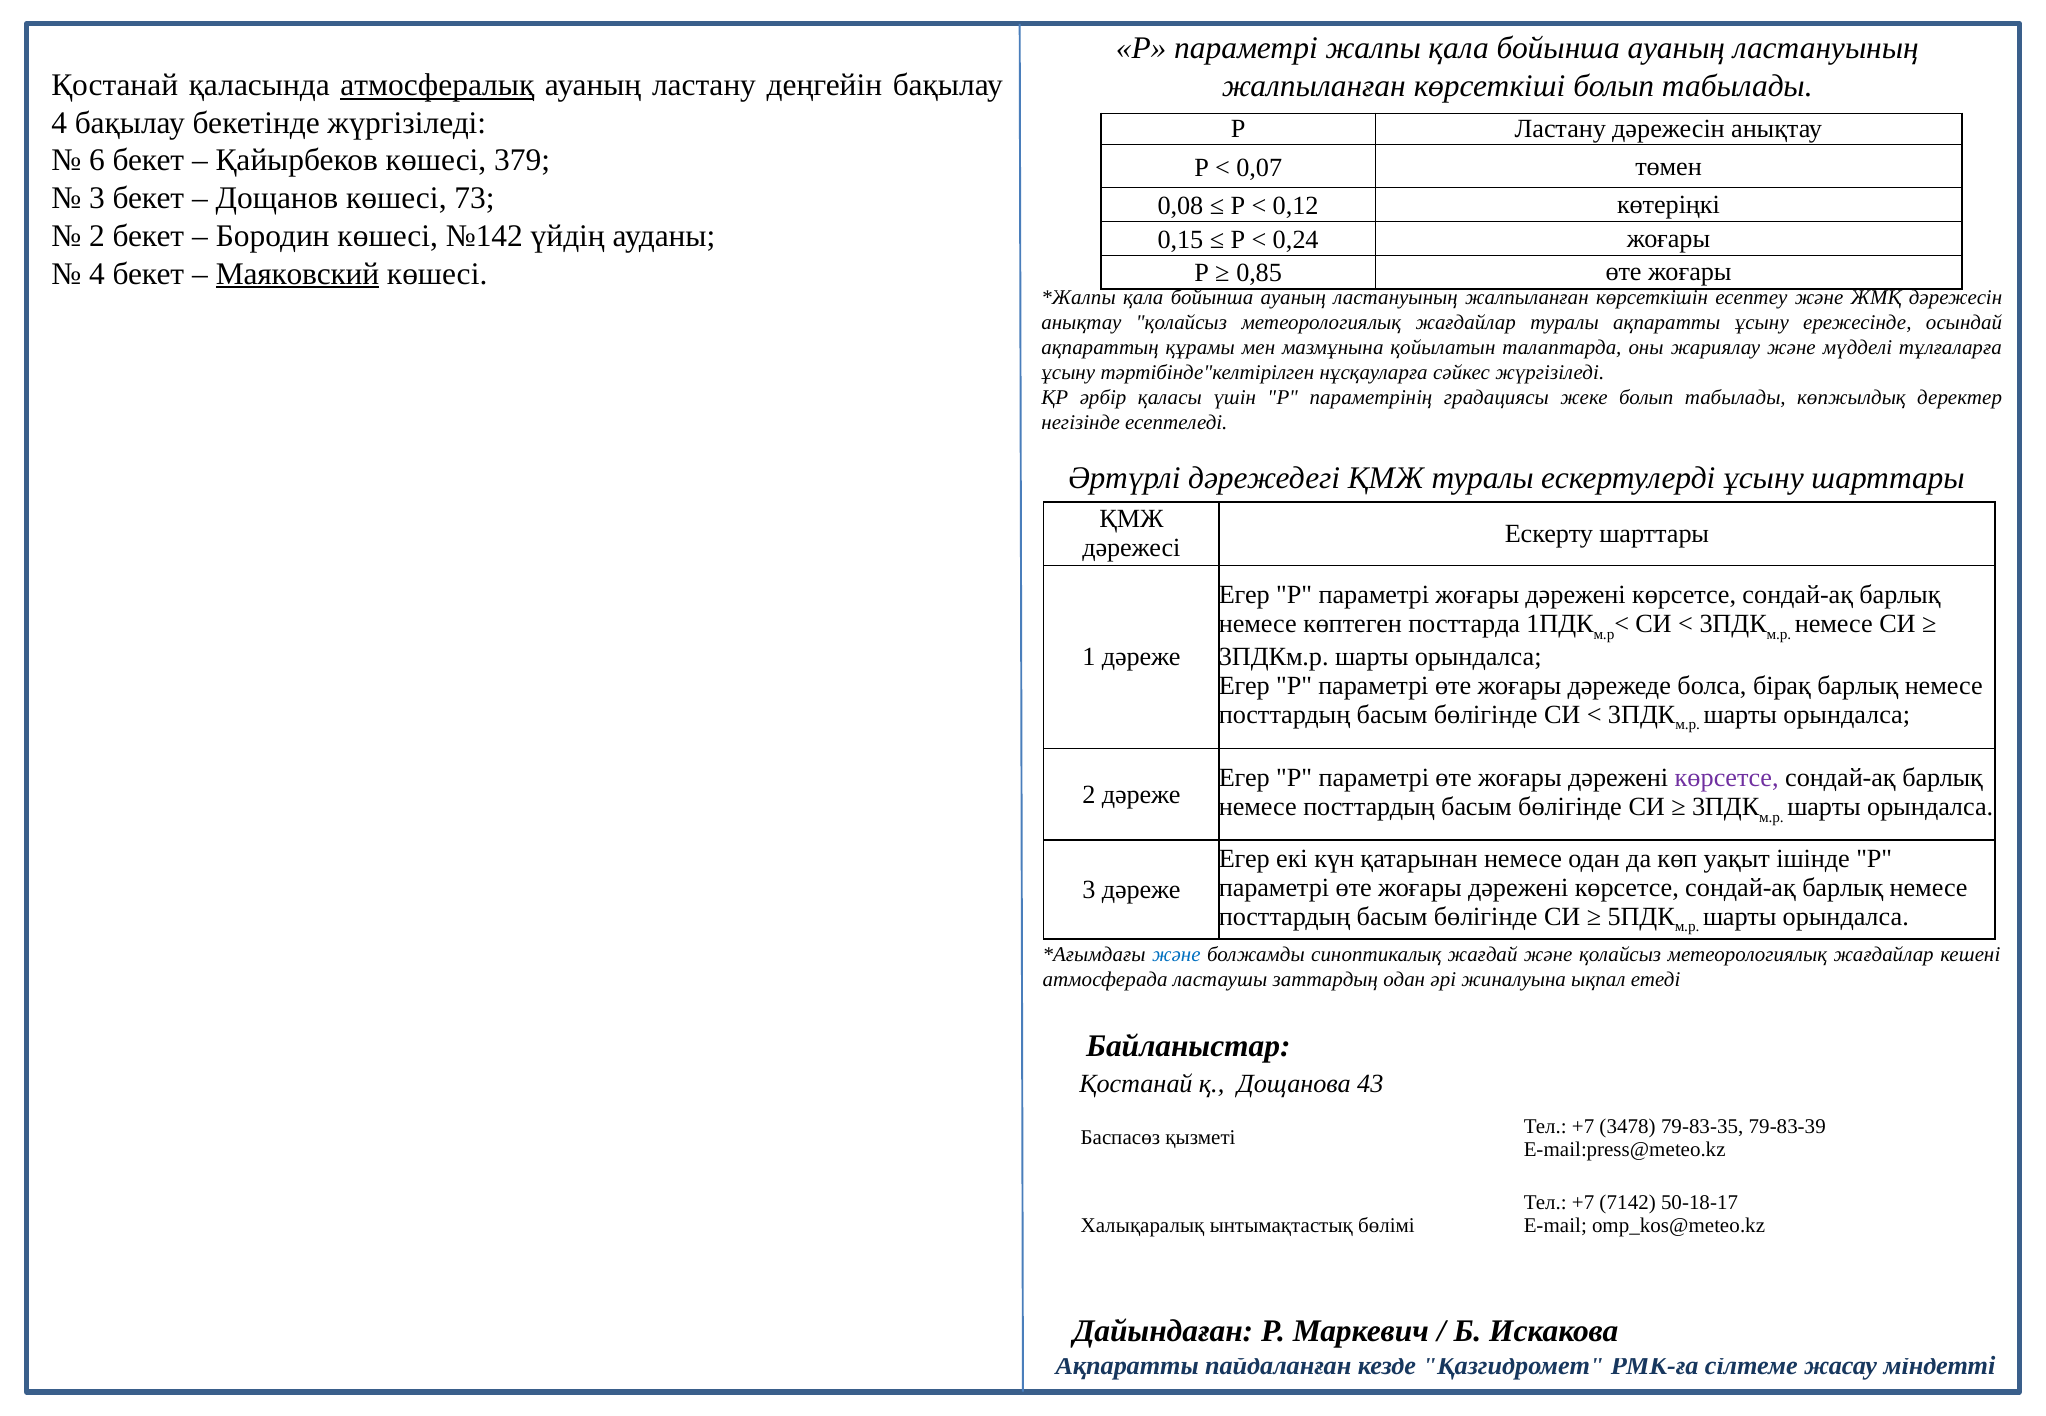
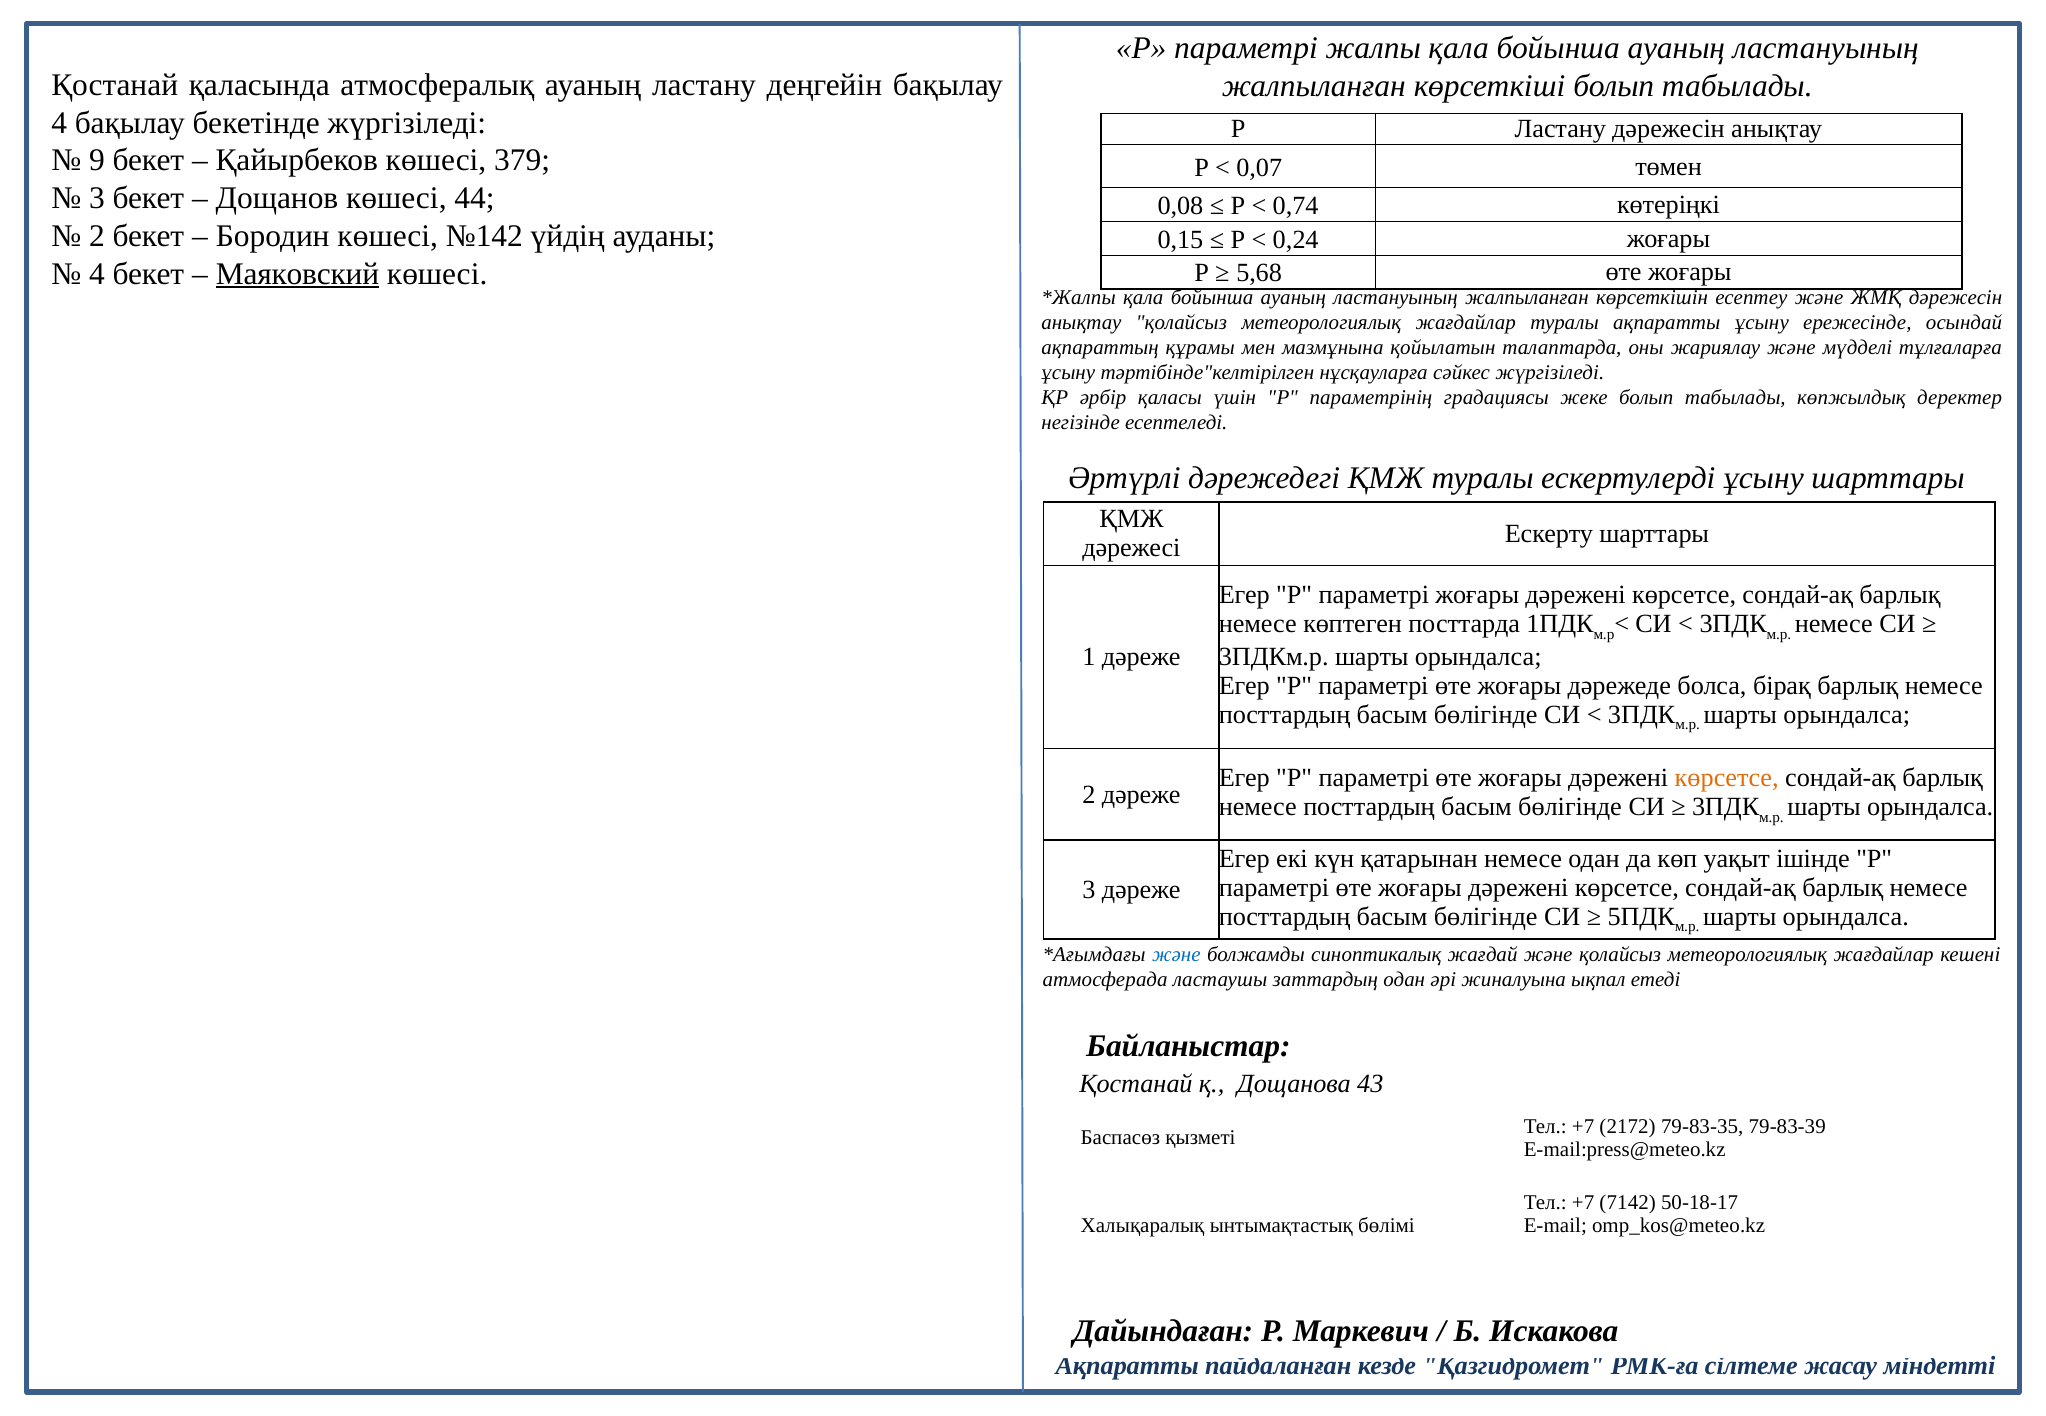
атмосфералық underline: present -> none (437, 85)
6: 6 -> 9 (97, 161)
73: 73 -> 44 (475, 198)
0,12: 0,12 -> 0,74 (1296, 206)
0,85: 0,85 -> 5,68 (1259, 273)
көрсетсе colour: purple -> orange (1727, 778)
3478: 3478 -> 2172 (1628, 1126)
